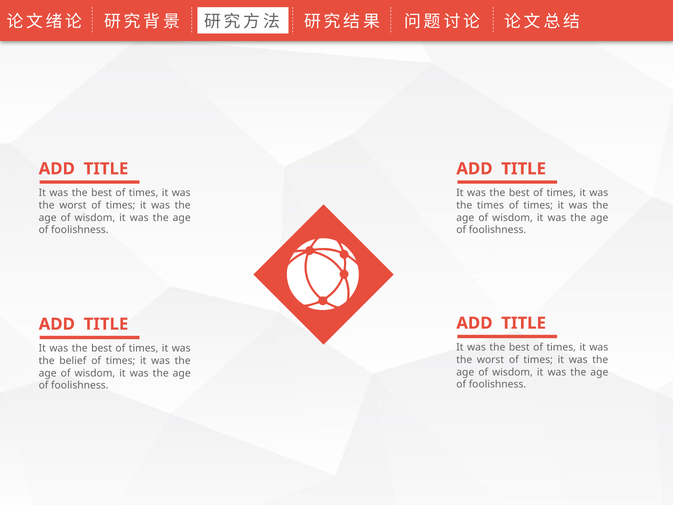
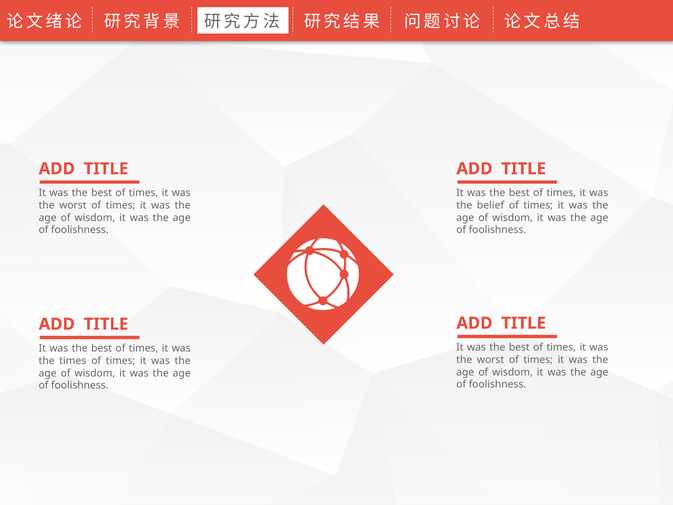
the times: times -> belief (490, 205)
the belief: belief -> times (73, 361)
